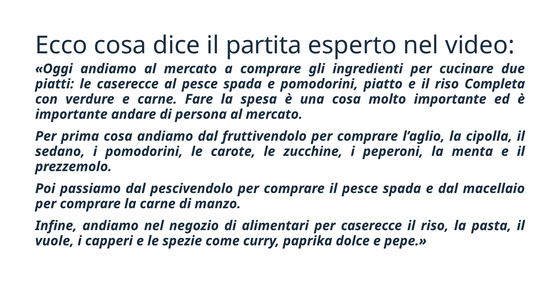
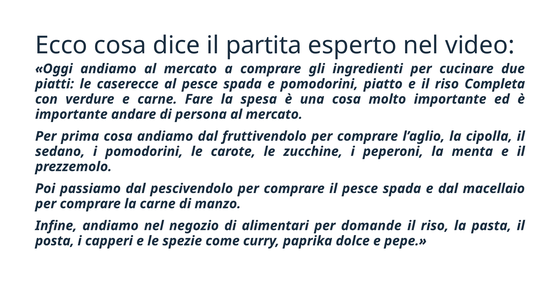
per caserecce: caserecce -> domande (371, 226)
vuole: vuole -> posta (55, 241)
